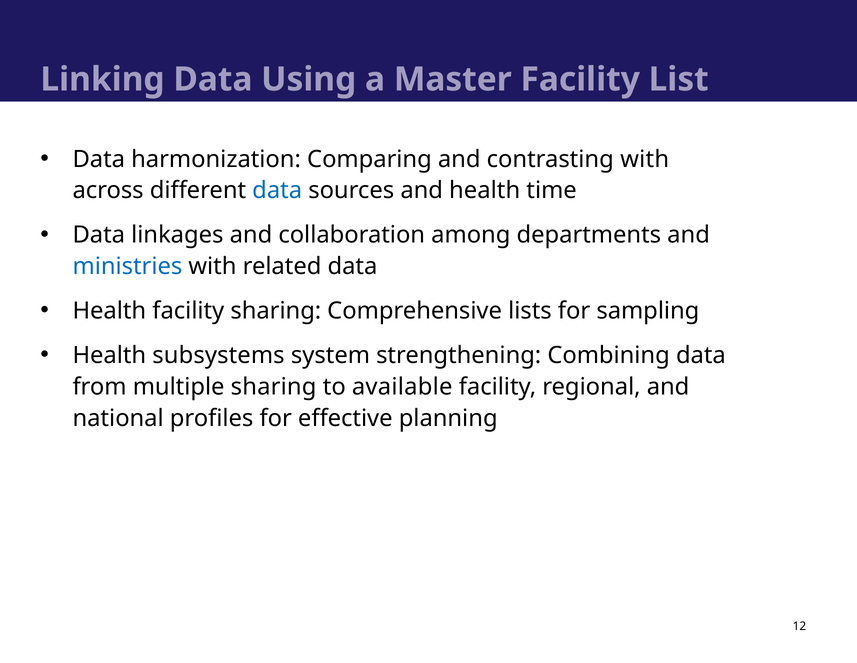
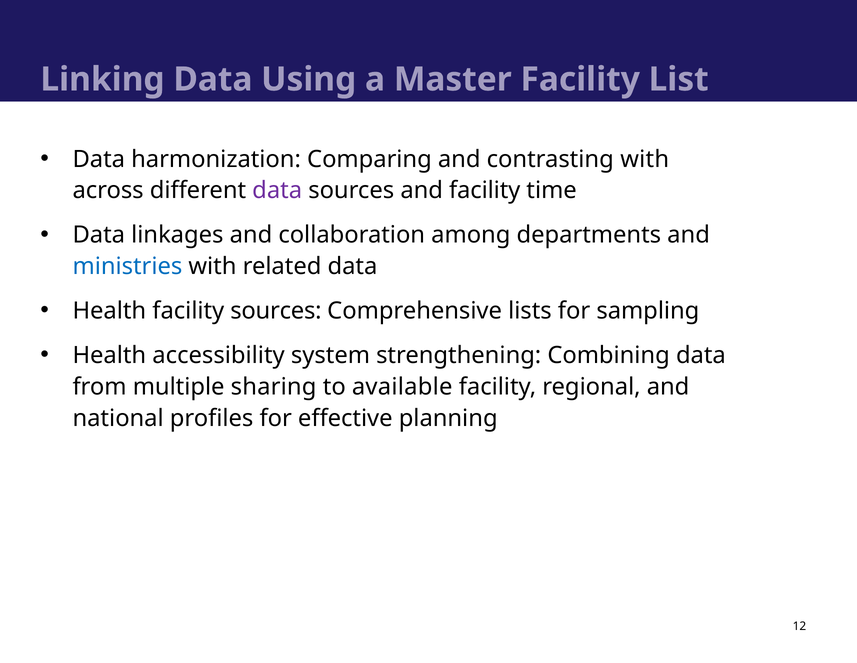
data colour: blue -> purple (277, 190)
and health: health -> facility (485, 190)
facility sharing: sharing -> sources (276, 311)
subsystems: subsystems -> accessibility (219, 355)
